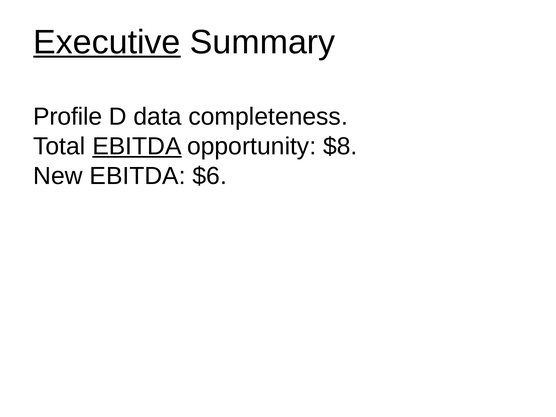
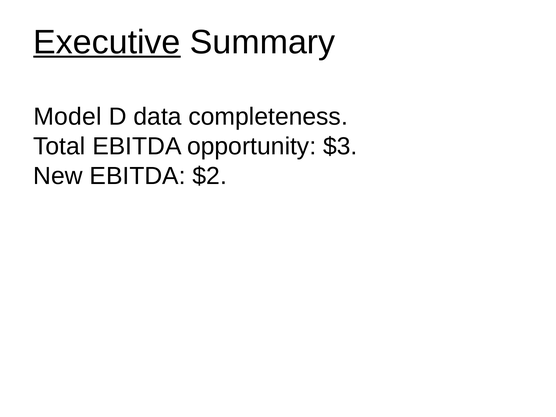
Profile: Profile -> Model (67, 117)
EBITDA underline: present -> none (137, 146)
$8: $8 -> $3 (340, 146)
$6: $6 -> $2 (210, 176)
